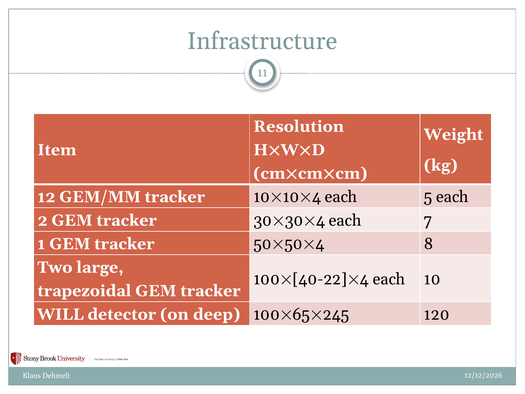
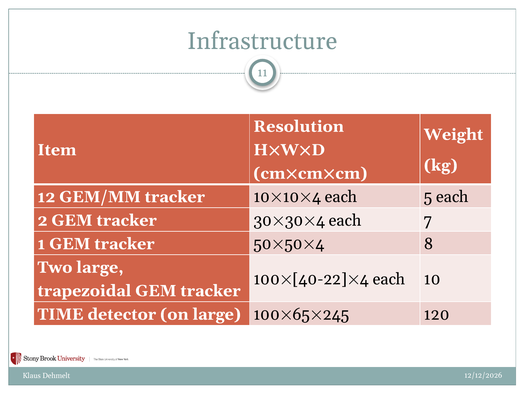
WILL: WILL -> TIME (60, 314)
on deep: deep -> large (217, 314)
